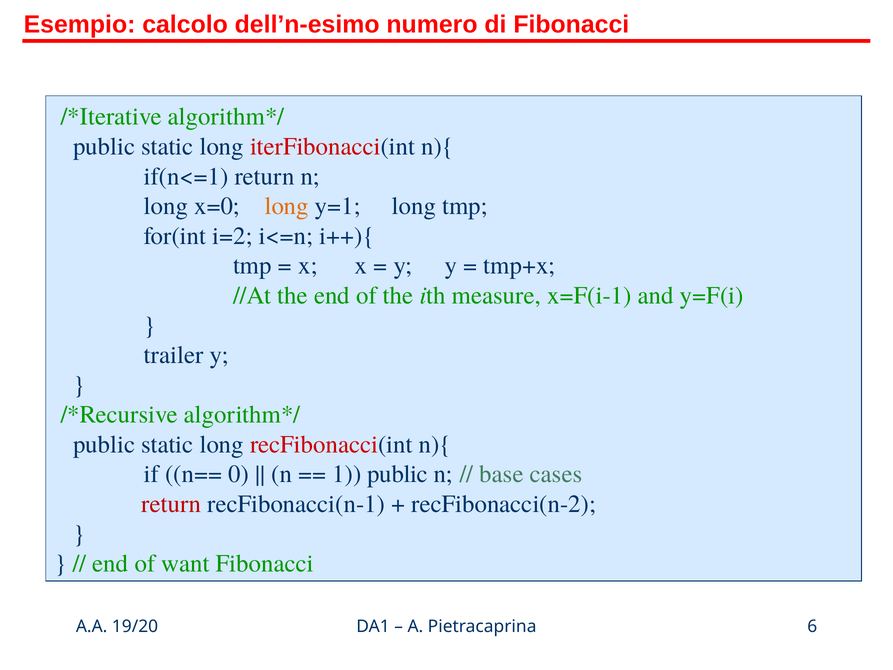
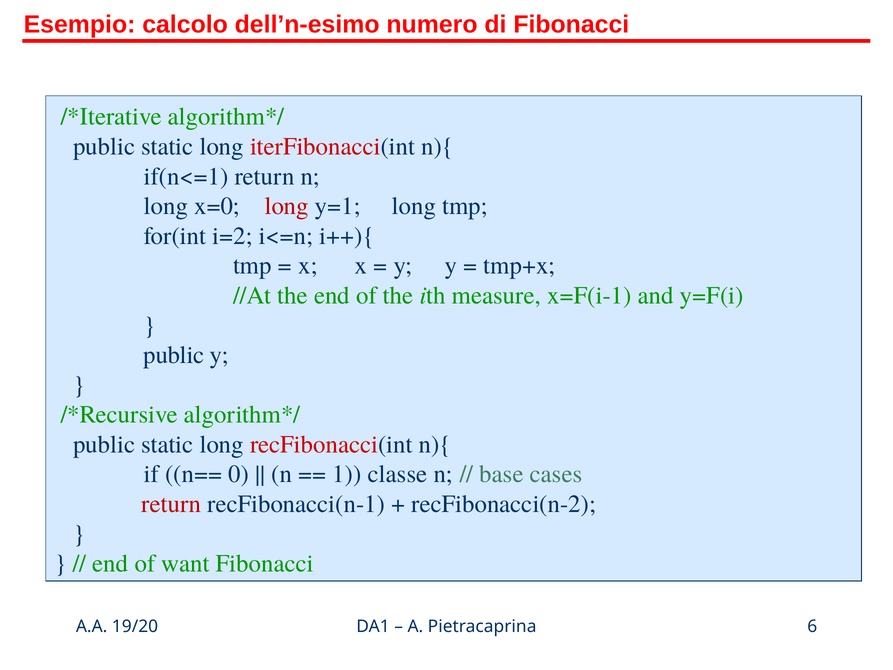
long colour: orange -> red (287, 206)
trailer: trailer -> public (174, 355)
1 public: public -> classe (397, 474)
